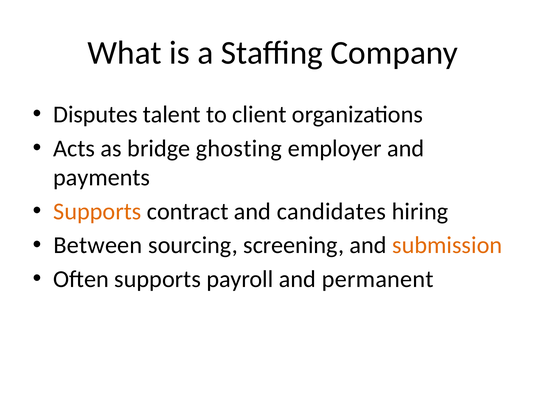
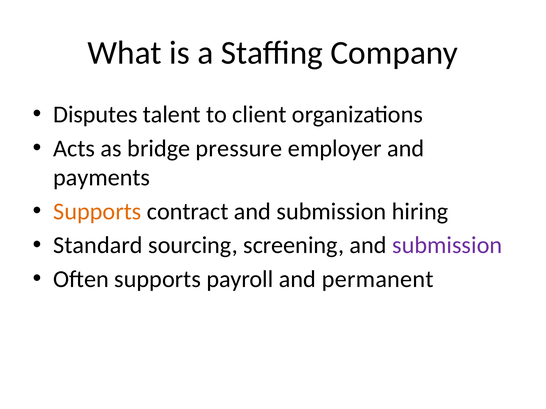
ghosting: ghosting -> pressure (239, 149)
contract and candidates: candidates -> submission (331, 212)
Between: Between -> Standard (98, 246)
submission colour: orange -> purple (447, 246)
